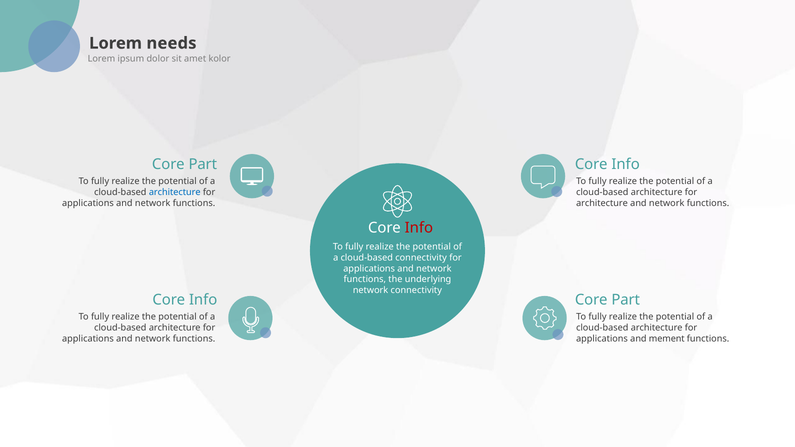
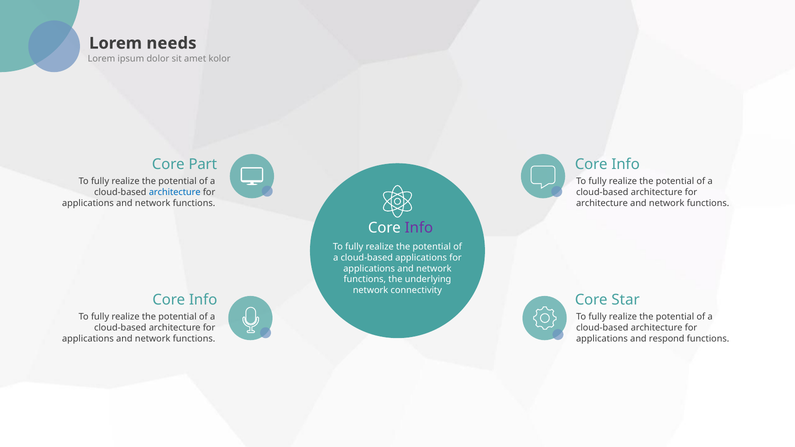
Info colour: red -> purple (419, 228)
cloud-based connectivity: connectivity -> applications (421, 258)
Part: Part -> Star (626, 300)
mement: mement -> respond (667, 339)
